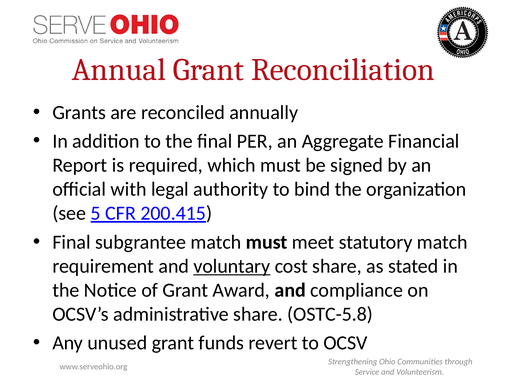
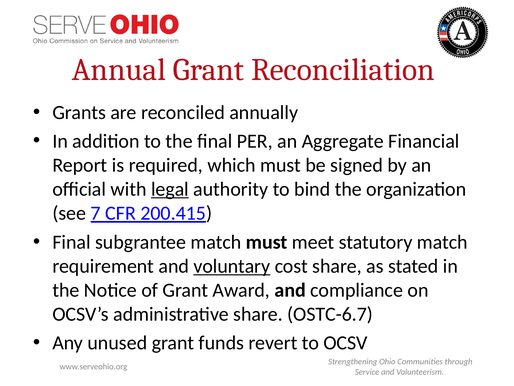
legal underline: none -> present (170, 189)
5: 5 -> 7 (96, 213)
OSTC-5.8: OSTC-5.8 -> OSTC-6.7 (330, 314)
